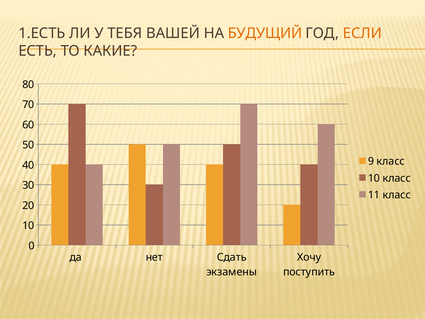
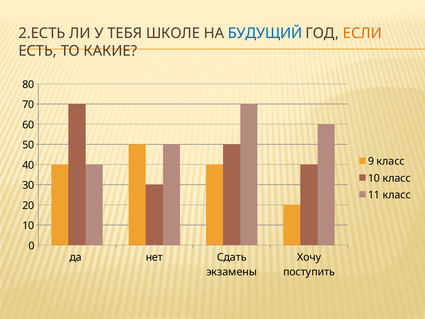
1.ЕСТЬ: 1.ЕСТЬ -> 2.ЕСТЬ (42, 33)
ВАШЕЙ: ВАШЕЙ -> ШКОЛЕ (173, 33)
БУДУЩИЙ colour: orange -> blue (265, 33)
